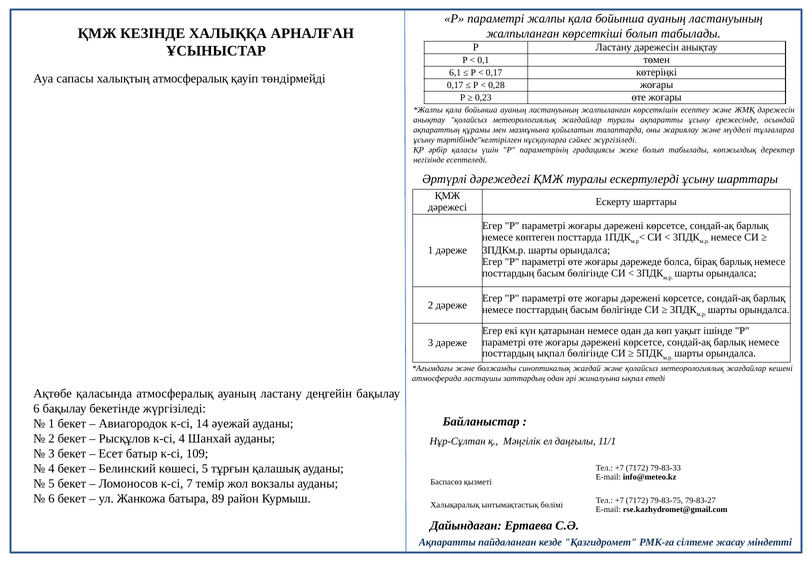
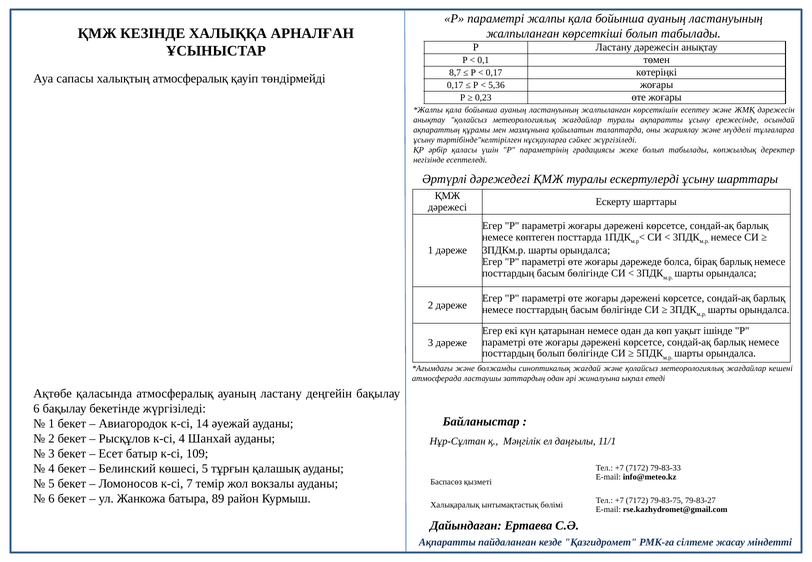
6,1: 6,1 -> 8,7 (455, 73)
0,28: 0,28 -> 5,36 (497, 85)
посттардың ықпал: ықпал -> болып (551, 354)
